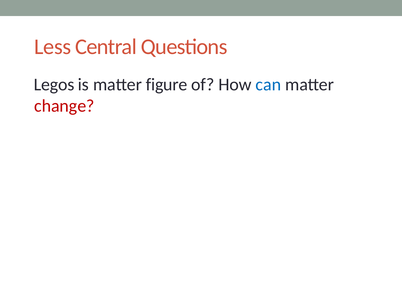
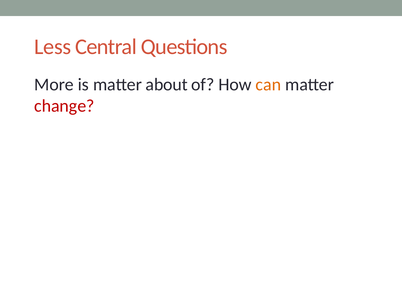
Legos: Legos -> More (54, 84)
figure: figure -> about (167, 84)
can colour: blue -> orange (268, 84)
